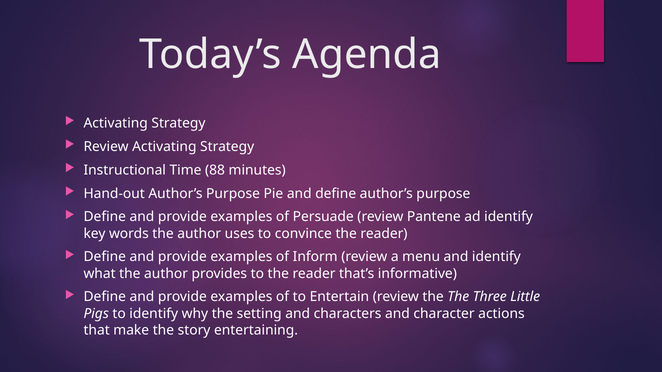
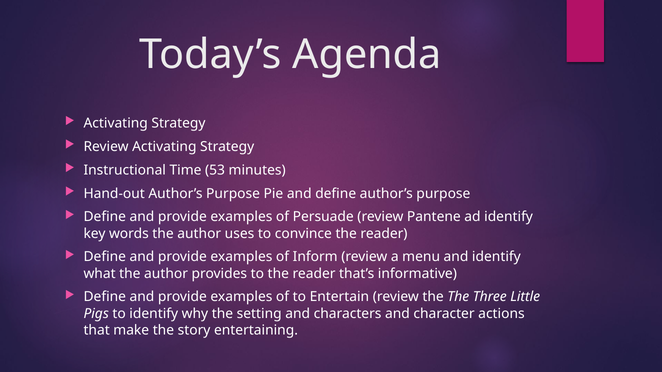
88: 88 -> 53 (215, 170)
